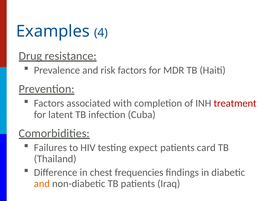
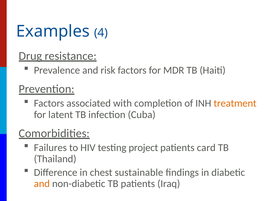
treatment colour: red -> orange (235, 103)
expect: expect -> project (143, 148)
frequencies: frequencies -> sustainable (139, 172)
